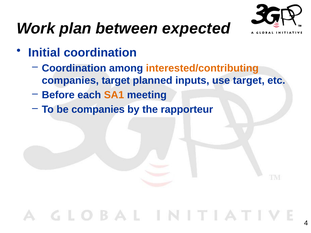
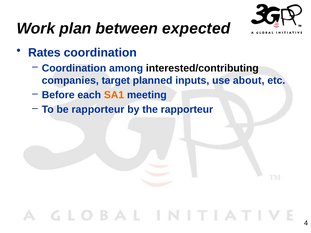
Initial: Initial -> Rates (44, 53)
interested/contributing colour: orange -> black (202, 68)
use target: target -> about (249, 81)
be companies: companies -> rapporteur (98, 110)
